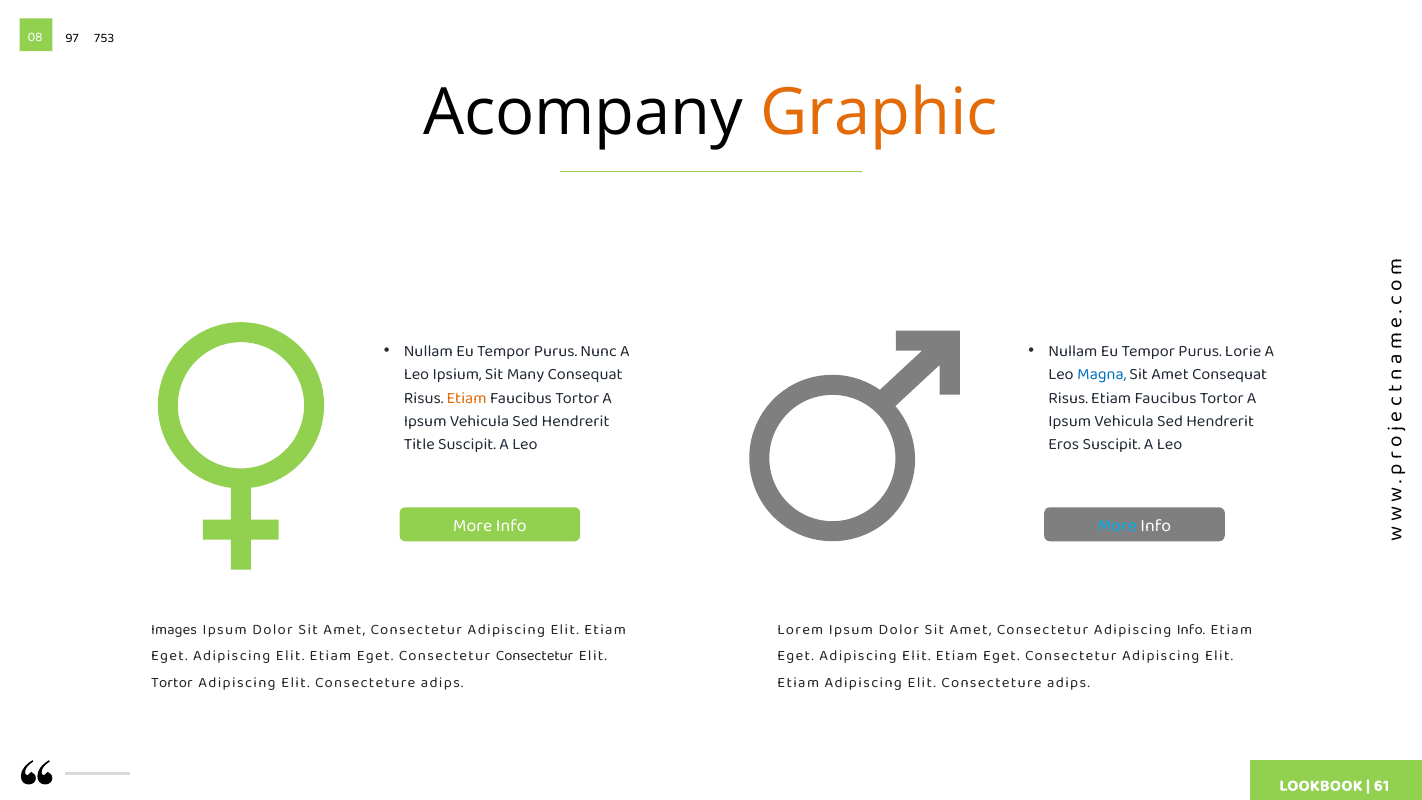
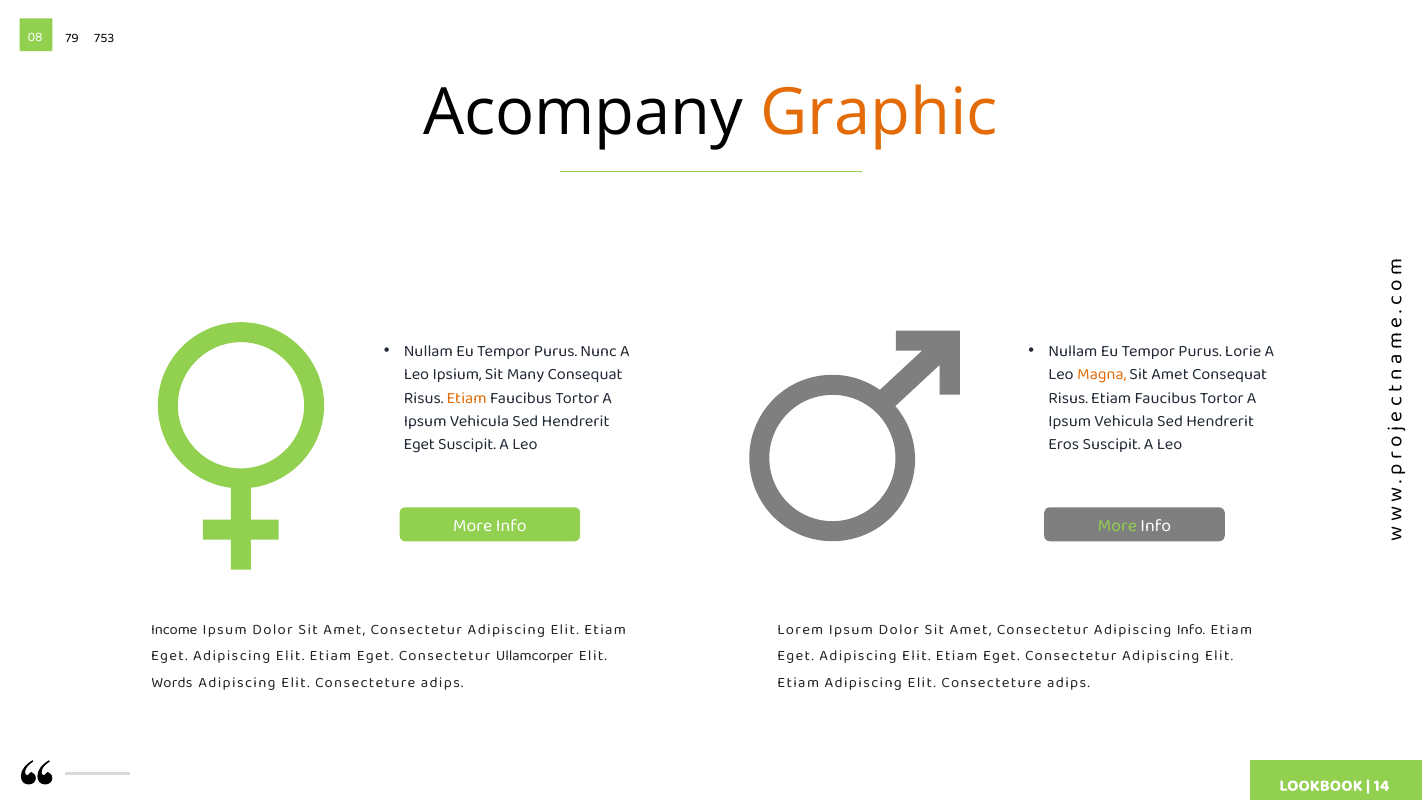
97: 97 -> 79 (72, 38)
Magna colour: blue -> orange (1102, 374)
Title: Title -> Eget (419, 445)
More colour: light blue -> light green (1117, 525)
Images: Images -> Income (174, 629)
Consectetur Consectetur: Consectetur -> Ullamcorper (535, 656)
Tortor: Tortor -> Words (172, 683)
61: 61 -> 14 (1382, 785)
